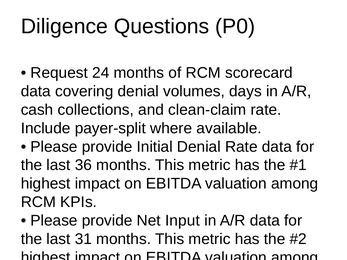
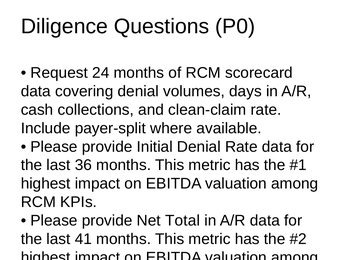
Input: Input -> Total (183, 221)
31: 31 -> 41 (83, 239)
